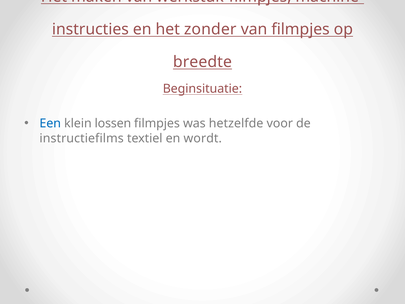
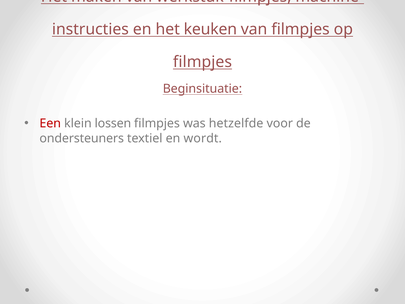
zonder: zonder -> keuken (210, 29)
breedte: breedte -> filmpjes (202, 62)
Een colour: blue -> red (50, 123)
instructiefilms: instructiefilms -> ondersteuners (82, 138)
